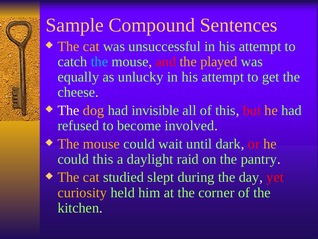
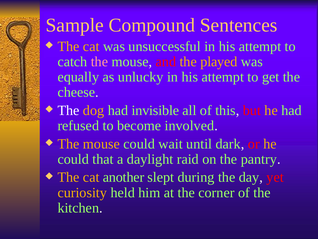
the colour: light blue -> pink (99, 62)
could this: this -> that (103, 159)
studied: studied -> another (124, 177)
